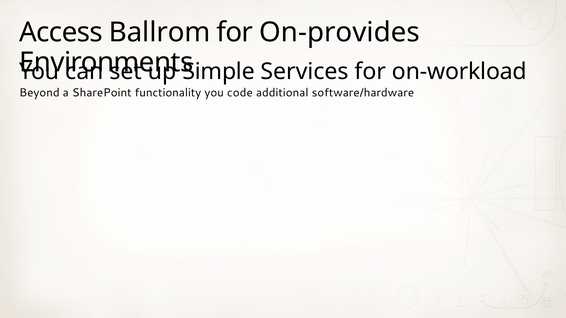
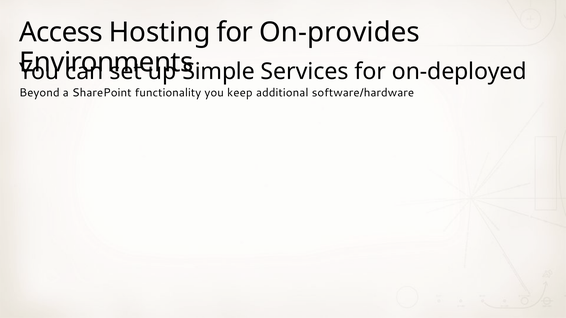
Ballrom: Ballrom -> Hosting (160, 32)
on-workload: on-workload -> on-deployed (459, 72)
code: code -> keep (240, 93)
